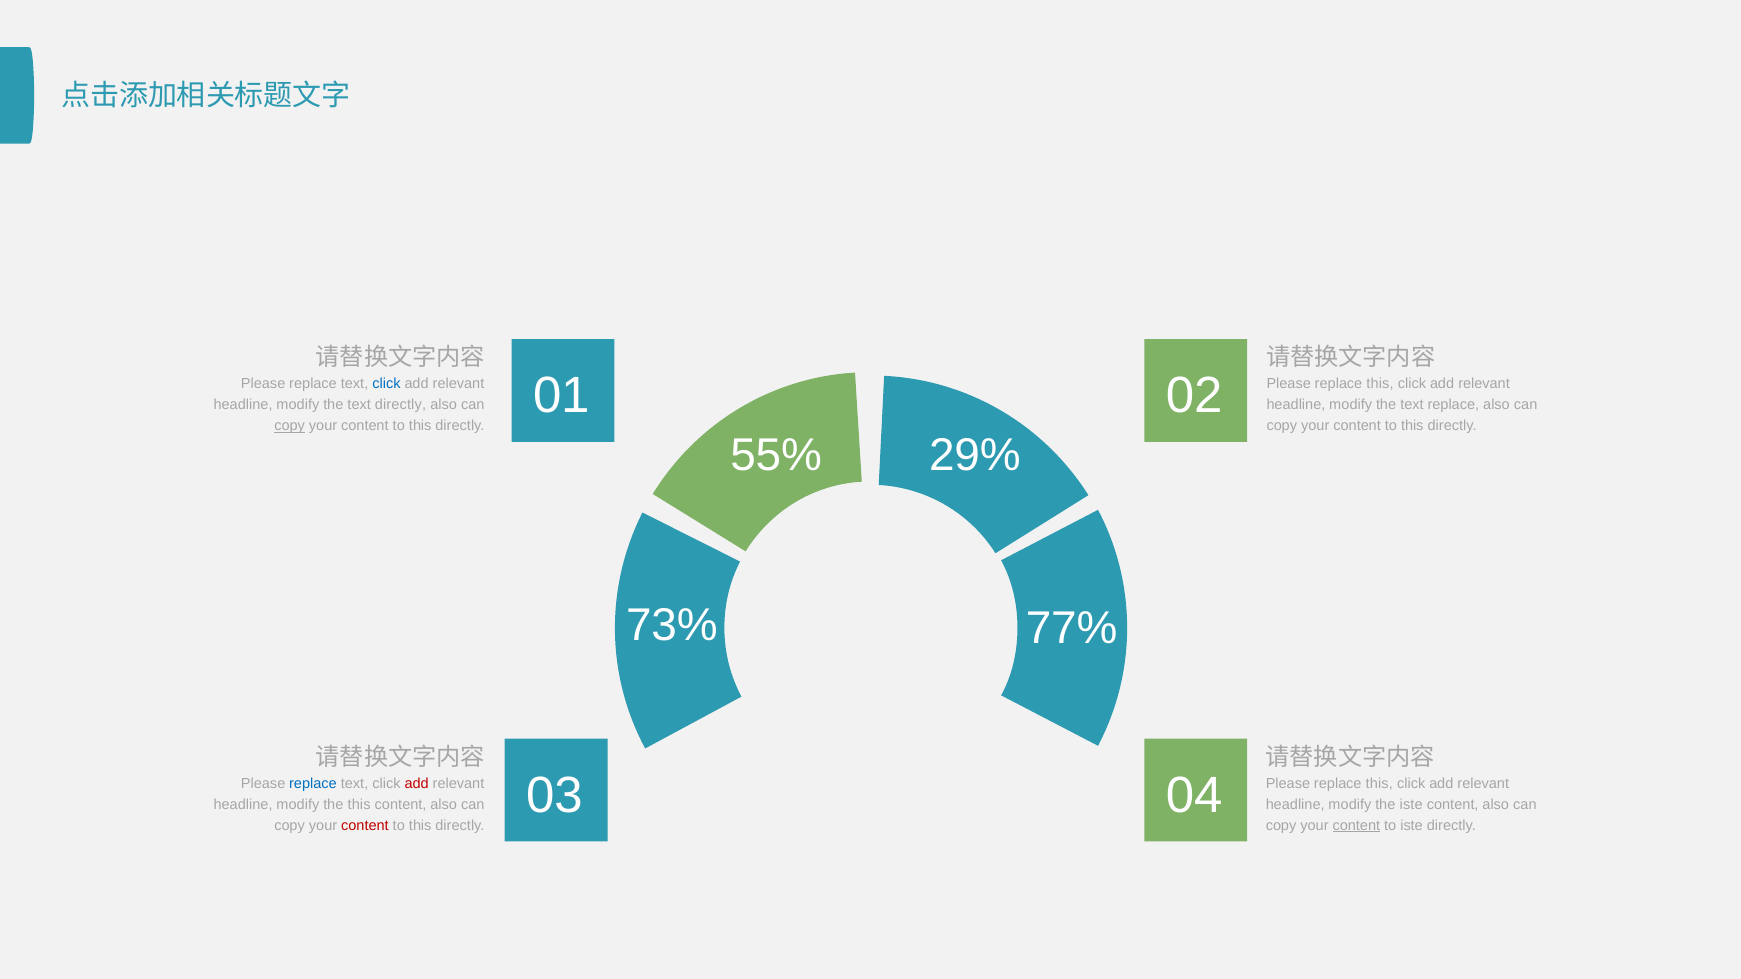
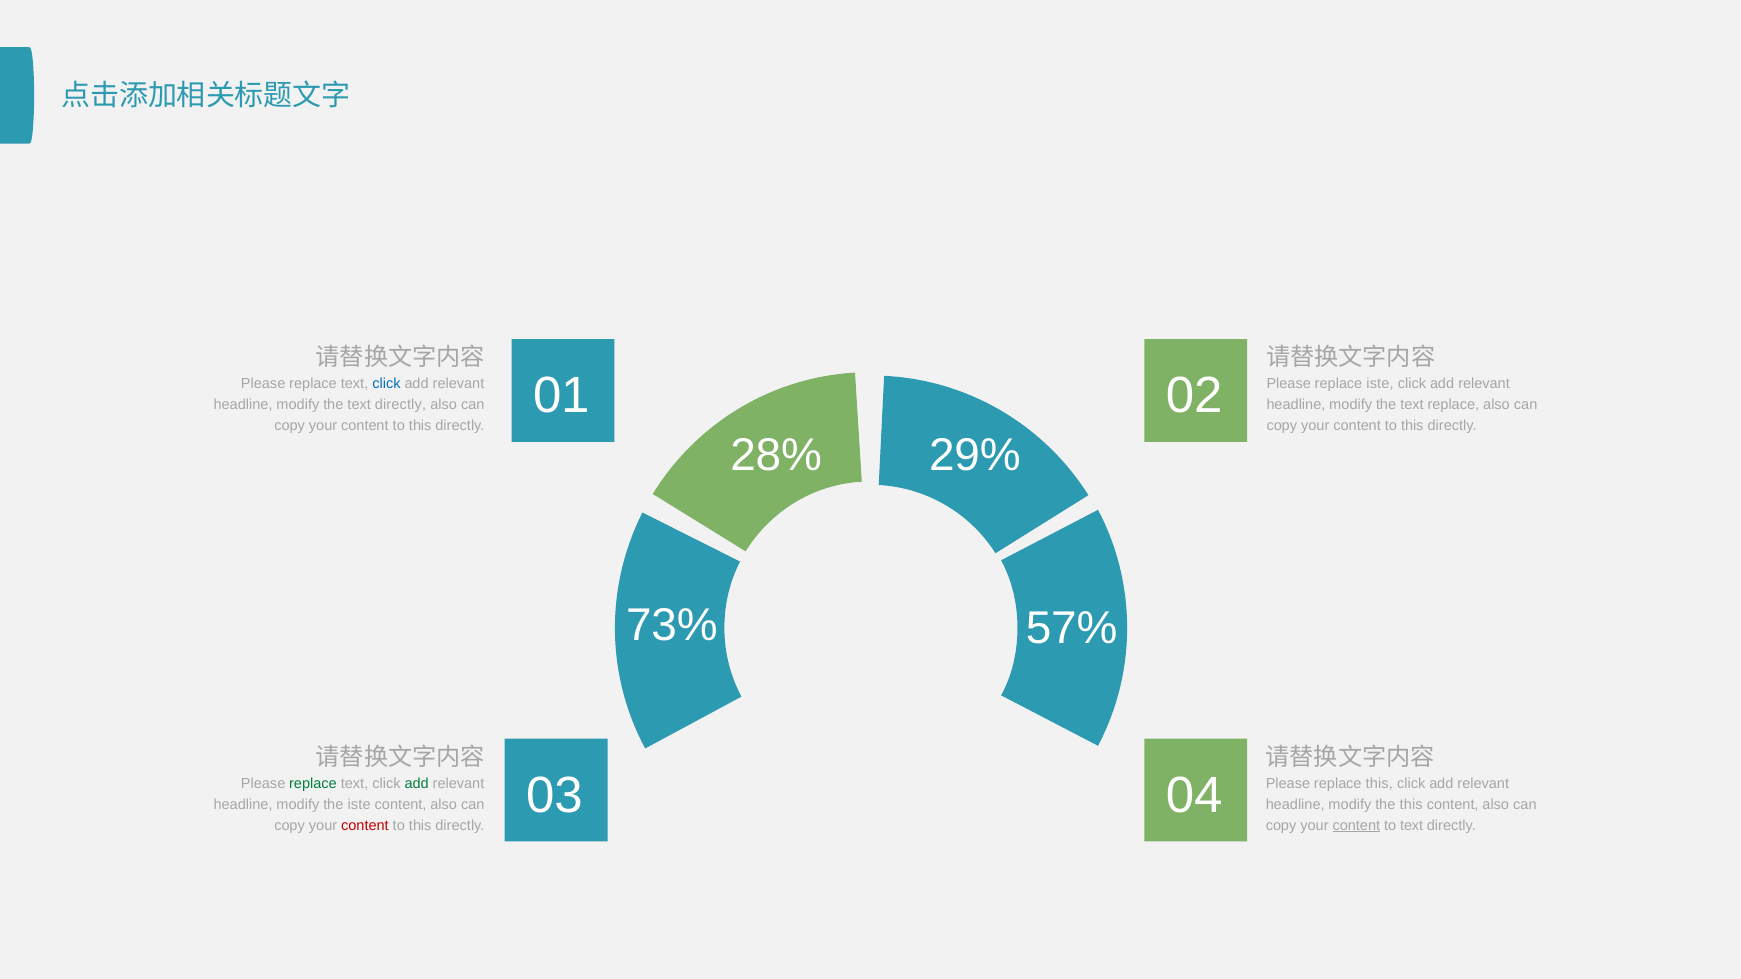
this: this -> iste (1380, 384)
copy underline: present -> none (290, 426)
55%: 55% -> 28% (776, 456)
77%: 77% -> 57% (1072, 628)
replace colour: blue -> green (313, 784)
add colour: red -> green (417, 784)
the iste: iste -> this (1411, 805)
the this: this -> iste (359, 805)
to iste: iste -> text (1412, 826)
